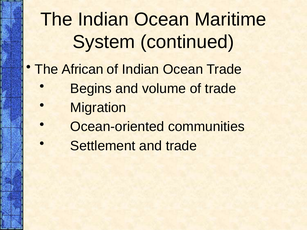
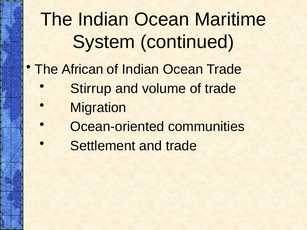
Begins: Begins -> Stirrup (91, 89)
